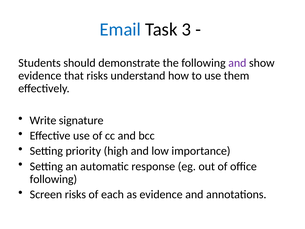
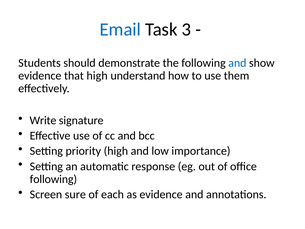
and colour: purple -> blue (237, 63)
that risks: risks -> high (97, 76)
Screen risks: risks -> sure (75, 194)
